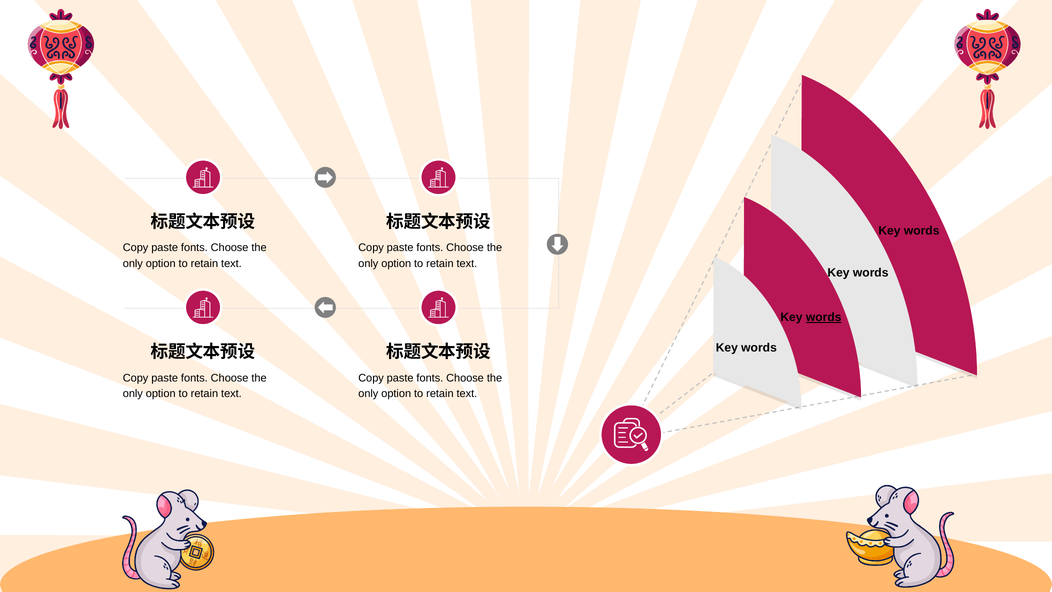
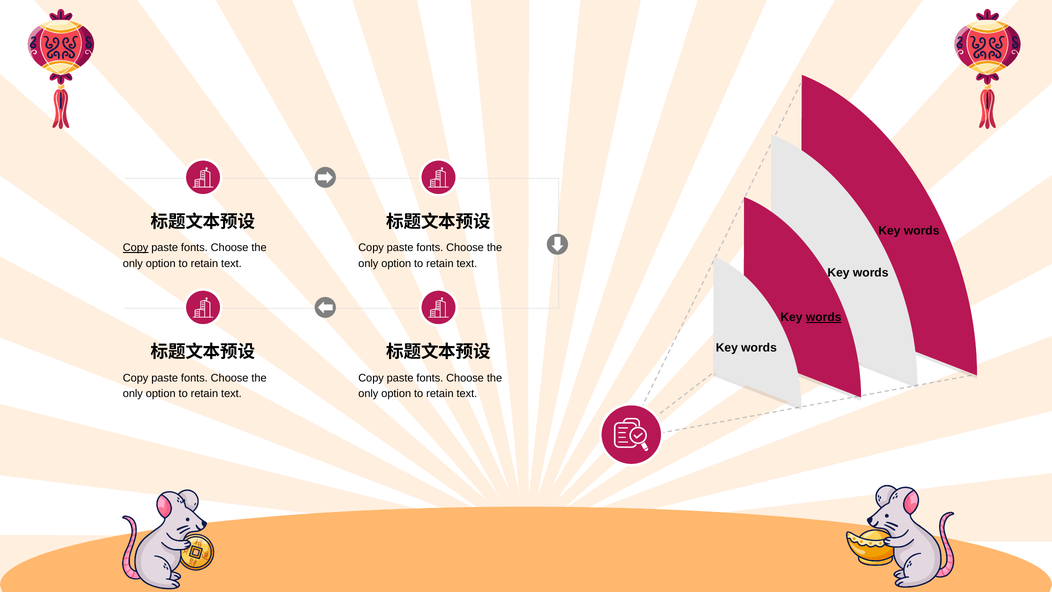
Copy underline: none -> present (136, 248)
